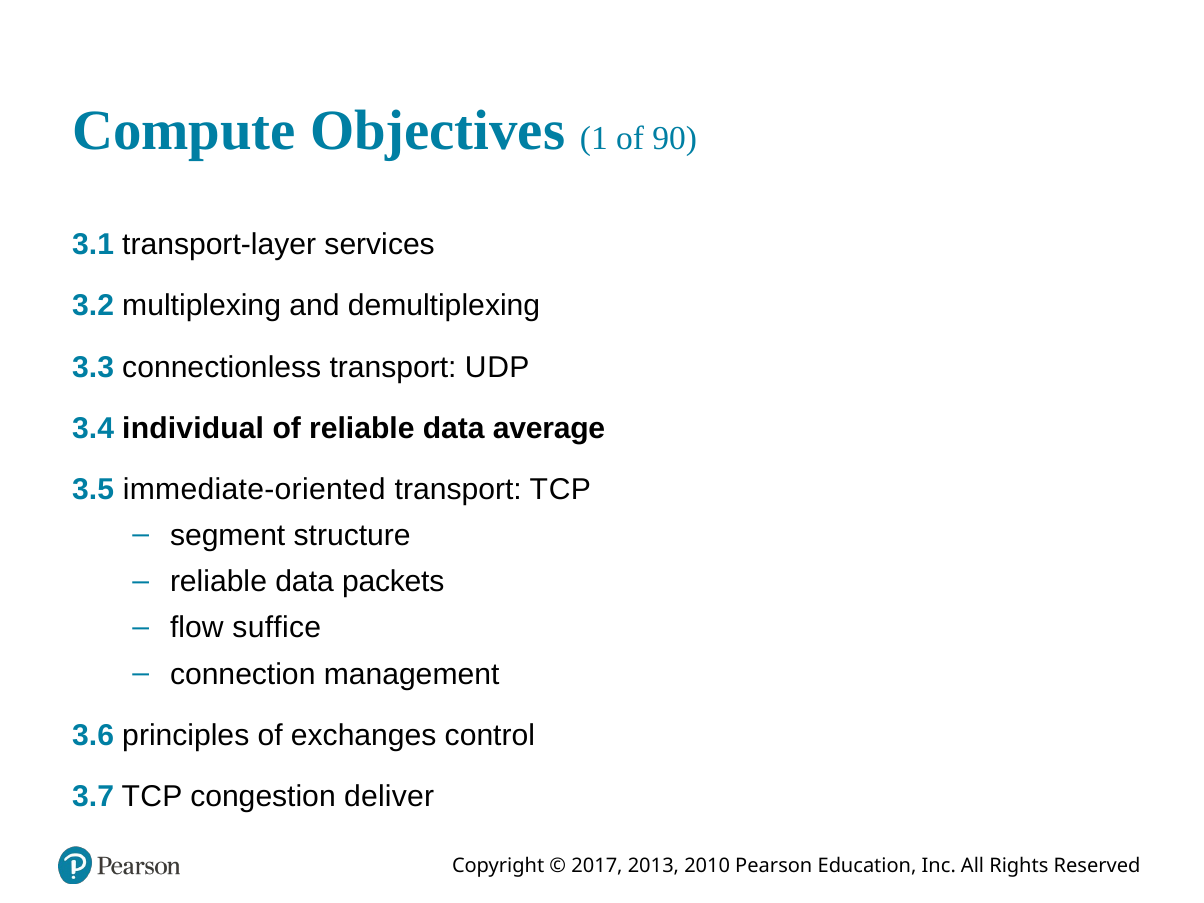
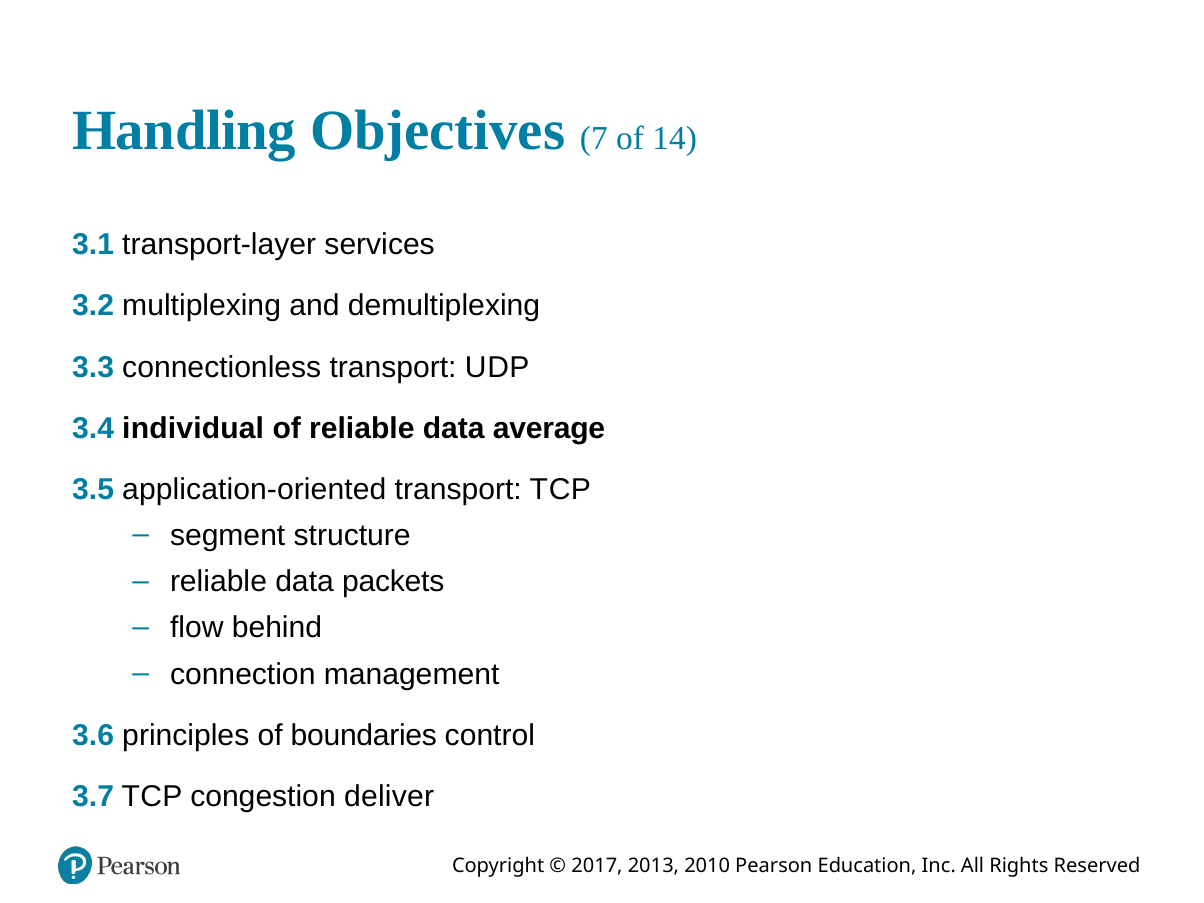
Compute: Compute -> Handling (184, 131)
1: 1 -> 7 (594, 138)
90: 90 -> 14 (675, 138)
immediate-oriented: immediate-oriented -> application-oriented (254, 489)
suffice: suffice -> behind (277, 628)
exchanges: exchanges -> boundaries (364, 735)
